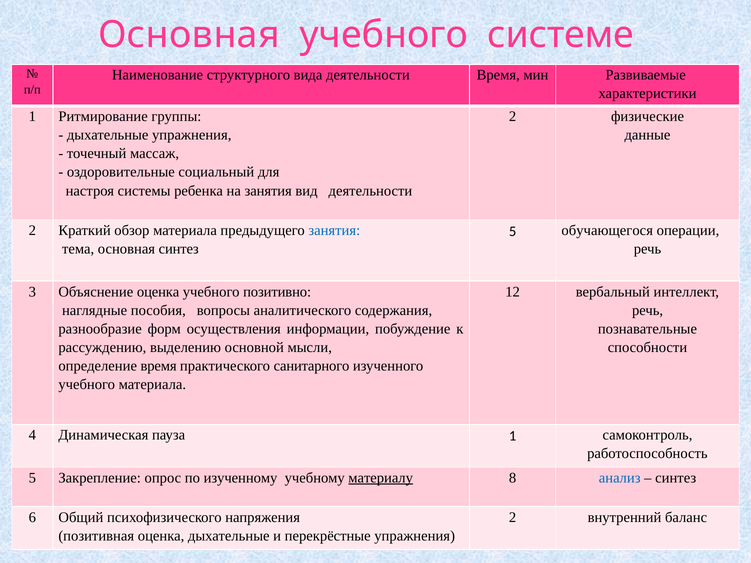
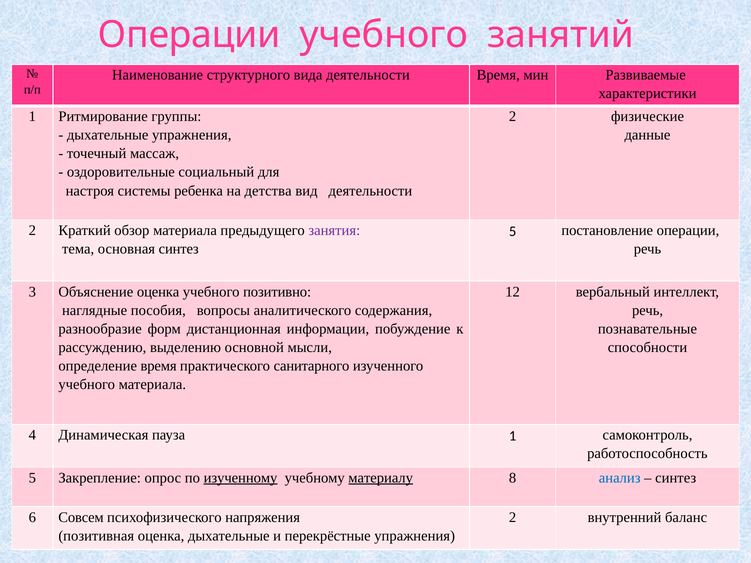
Основная: Основная -> Операции (189, 35)
системе: системе -> занятий (561, 35)
на занятия: занятия -> детства (268, 191)
занятия colour: blue -> purple (334, 230)
обучающегося: обучающегося -> постановление (607, 230)
осуществления: осуществления -> дистанционная (234, 329)
изученному underline: none -> present (241, 478)
Общий: Общий -> Совсем (81, 517)
